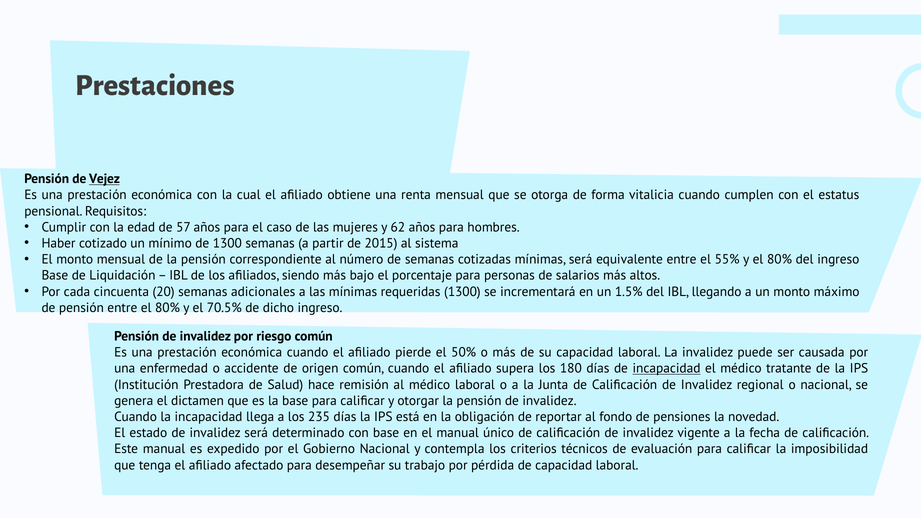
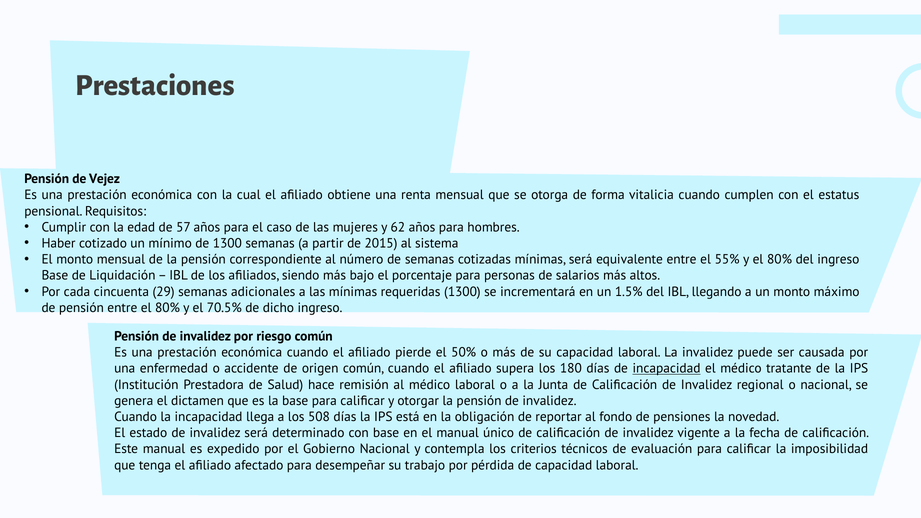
Vejez underline: present -> none (104, 179)
20: 20 -> 29 (164, 292)
235: 235 -> 508 (319, 417)
